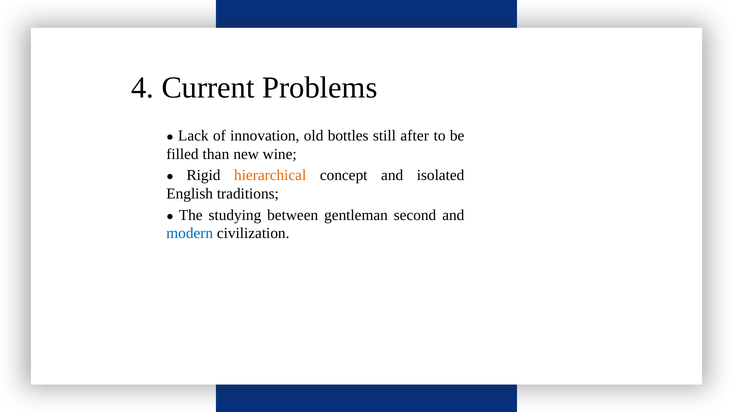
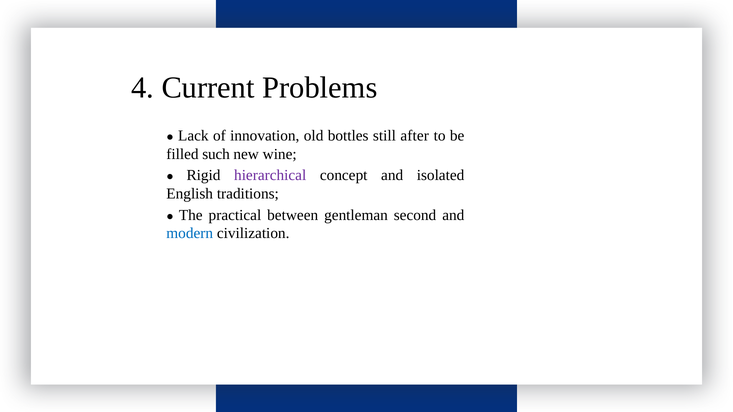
than: than -> such (216, 154)
hierarchical colour: orange -> purple (270, 176)
studying: studying -> practical (235, 215)
